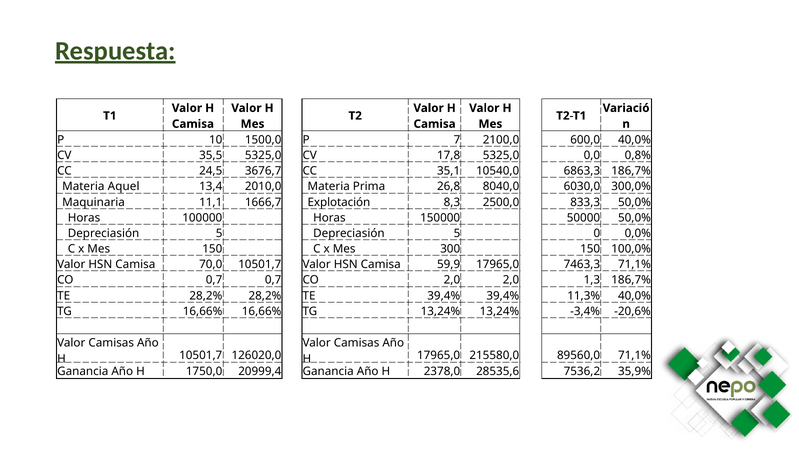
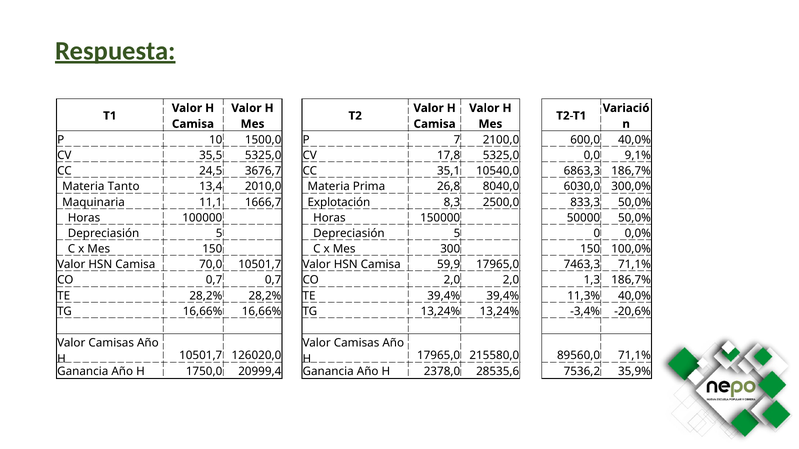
0,8%: 0,8% -> 9,1% (638, 156)
Aquel: Aquel -> Tanto (124, 187)
